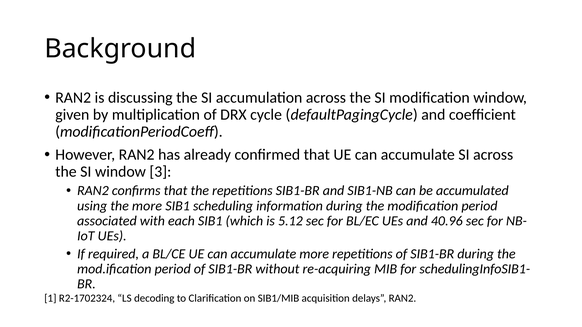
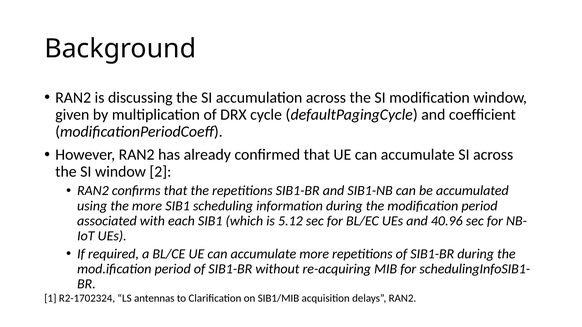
3: 3 -> 2 (160, 172)
decoding: decoding -> antennas (154, 299)
